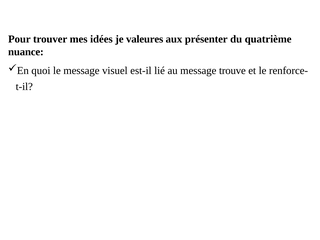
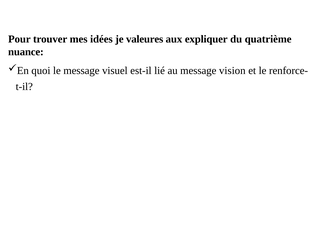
présenter: présenter -> expliquer (206, 39)
trouve: trouve -> vision (232, 71)
